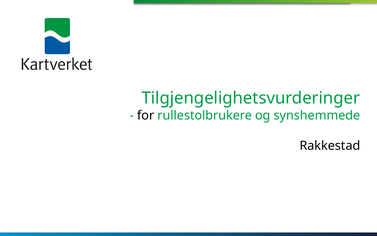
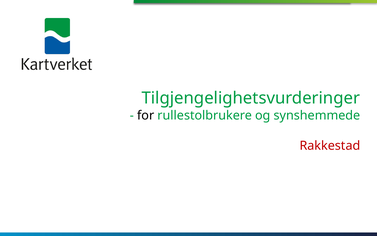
Rakkestad colour: black -> red (330, 145)
